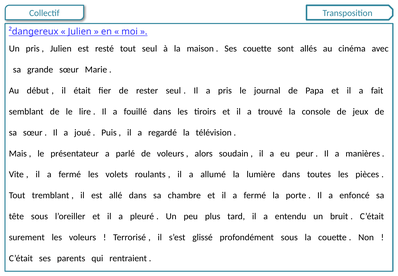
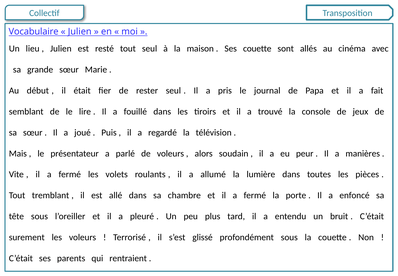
²dangereux: ²dangereux -> Vocabulaire (34, 31)
Un pris: pris -> lieu (33, 49)
